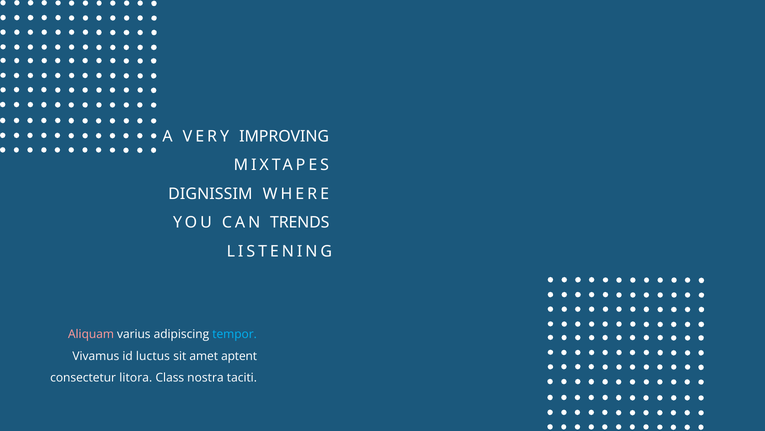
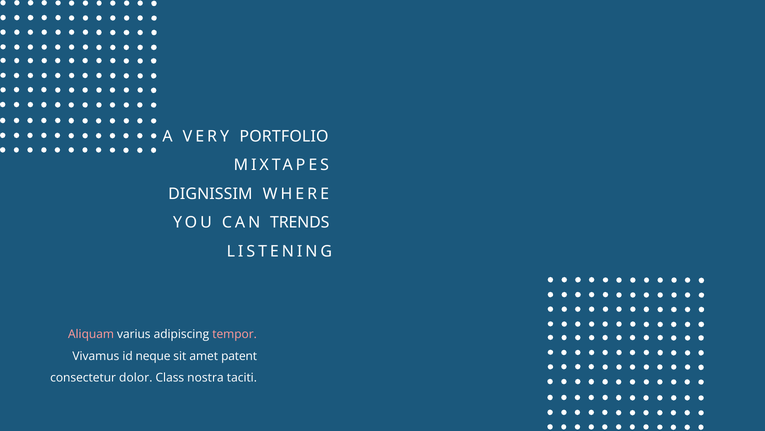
IMPROVING: IMPROVING -> PORTFOLIO (284, 136)
tempor colour: light blue -> pink (235, 334)
luctus: luctus -> neque (153, 356)
aptent: aptent -> patent (239, 356)
litora: litora -> dolor (136, 377)
